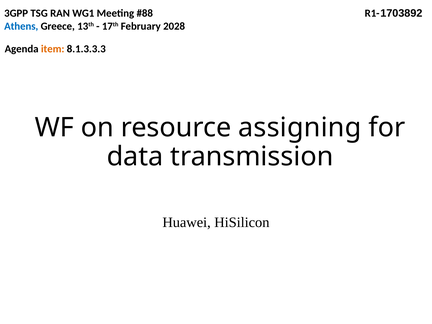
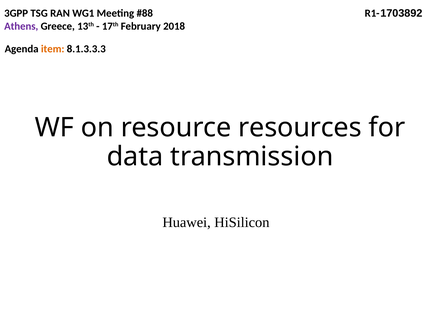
Athens colour: blue -> purple (21, 26)
2028: 2028 -> 2018 (174, 26)
assigning: assigning -> resources (300, 127)
